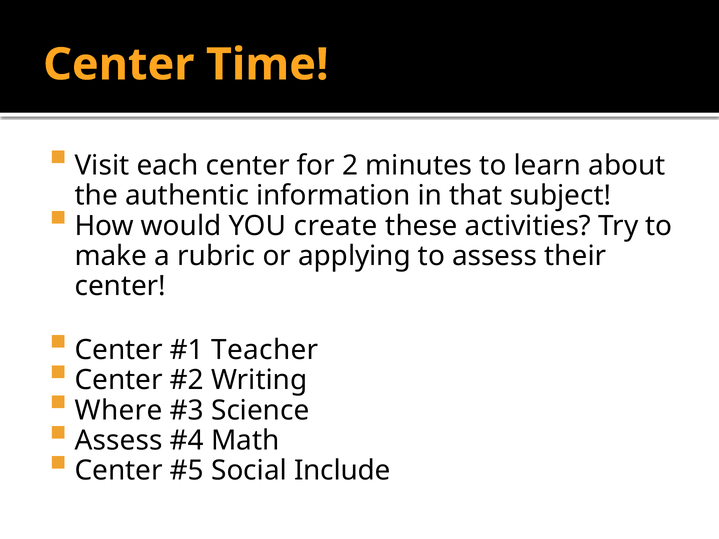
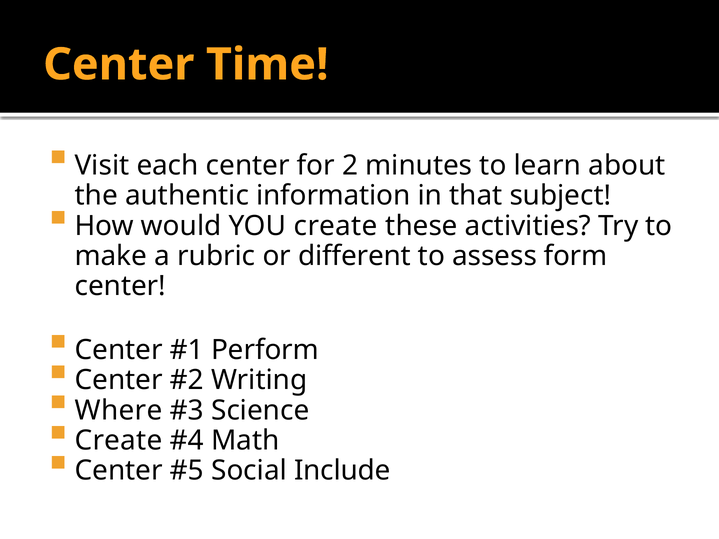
applying: applying -> different (355, 256)
their: their -> form (575, 256)
Teacher: Teacher -> Perform (265, 350)
Assess: Assess -> Create (119, 441)
